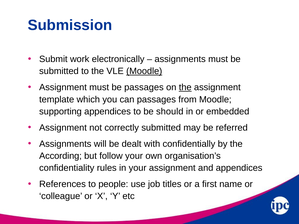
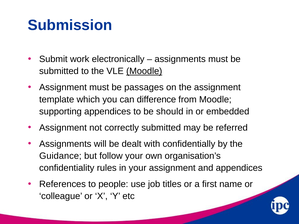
the underline: present -> none (185, 87)
can passages: passages -> difference (156, 100)
According: According -> Guidance (60, 156)
